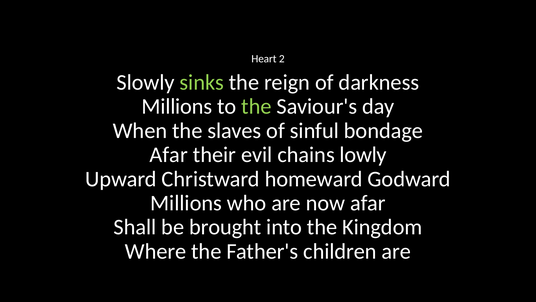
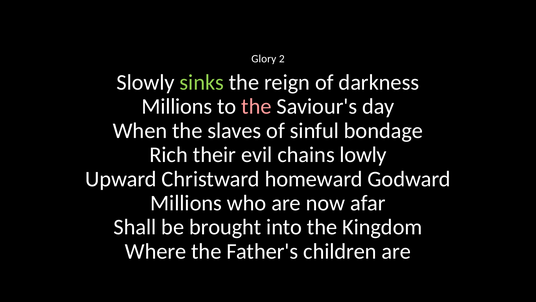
Heart: Heart -> Glory (264, 59)
the colour: light green -> pink (256, 106)
Afar: Afar -> Rich (169, 155)
